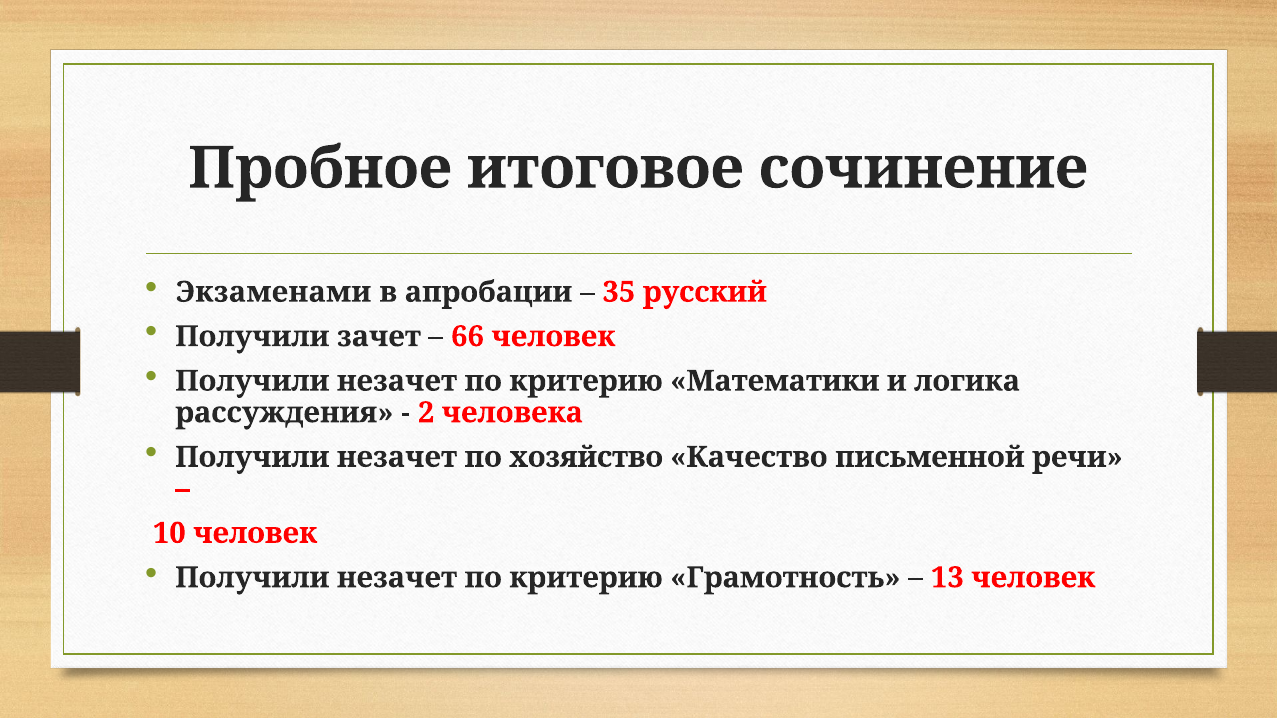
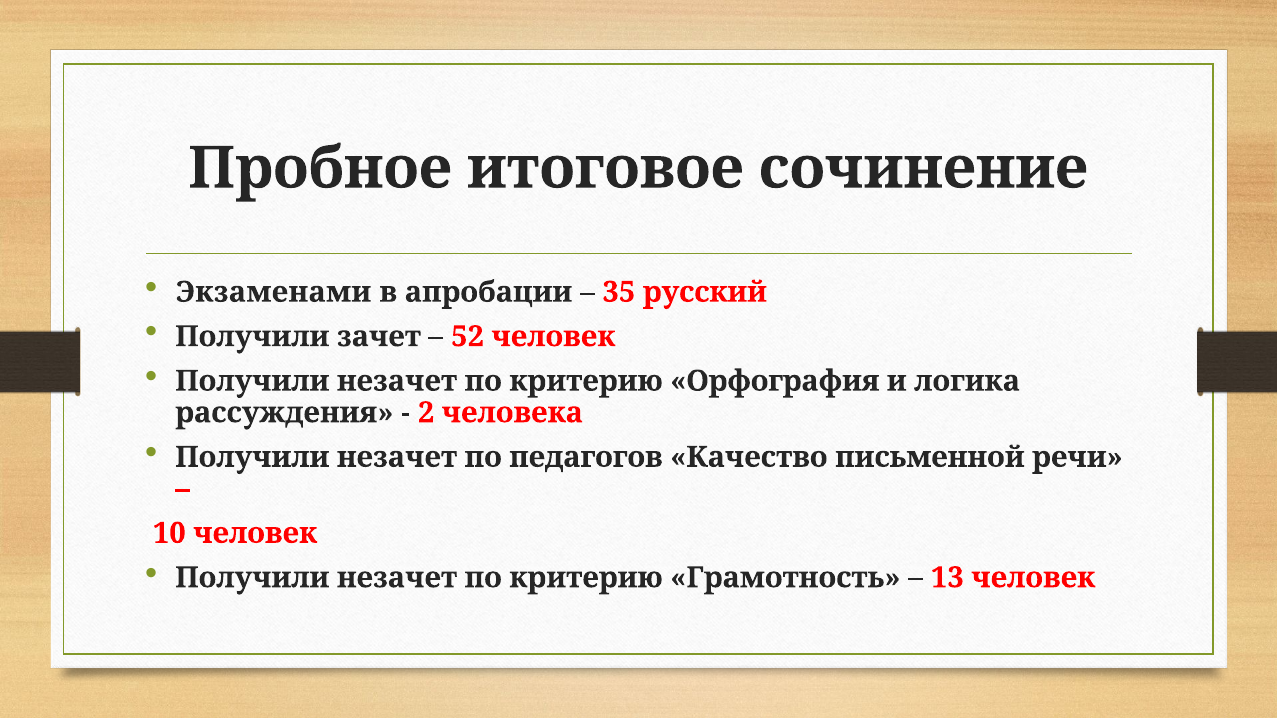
66: 66 -> 52 (468, 337)
Математики: Математики -> Орфография (775, 381)
хозяйство: хозяйство -> педагогов (586, 457)
